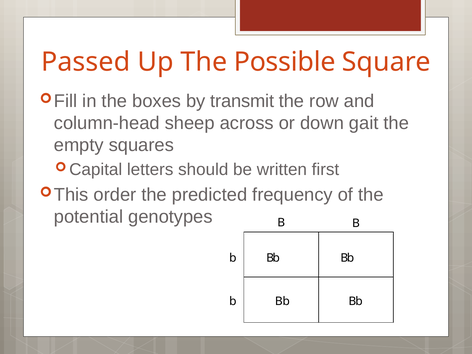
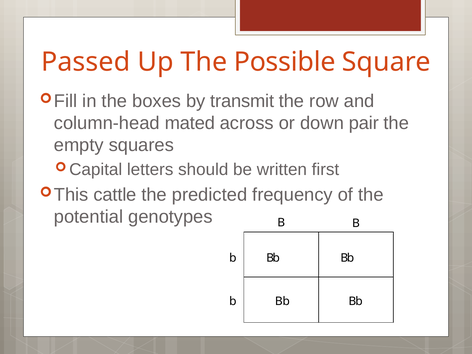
sheep: sheep -> mated (190, 123)
gait: gait -> pair (364, 123)
order: order -> cattle (115, 195)
